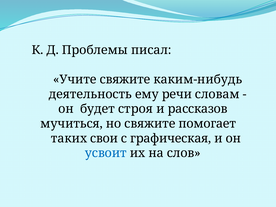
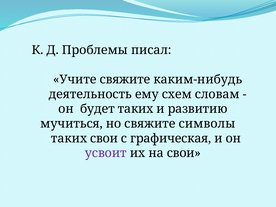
речи: речи -> схем (177, 94)
будет строя: строя -> таких (136, 109)
рассказов: рассказов -> развитию (198, 109)
помогает: помогает -> символы (207, 124)
усвоит colour: blue -> purple (106, 153)
на слов: слов -> свои (184, 153)
